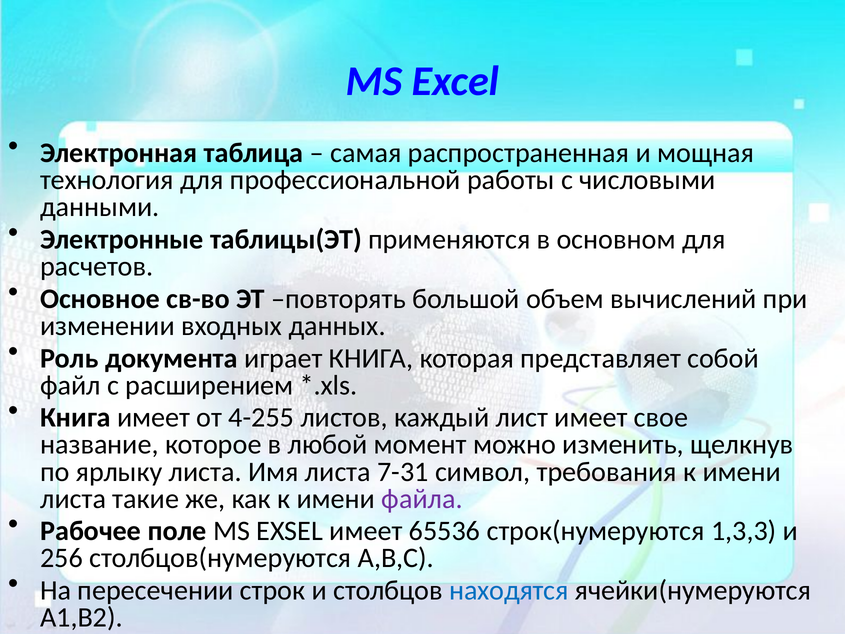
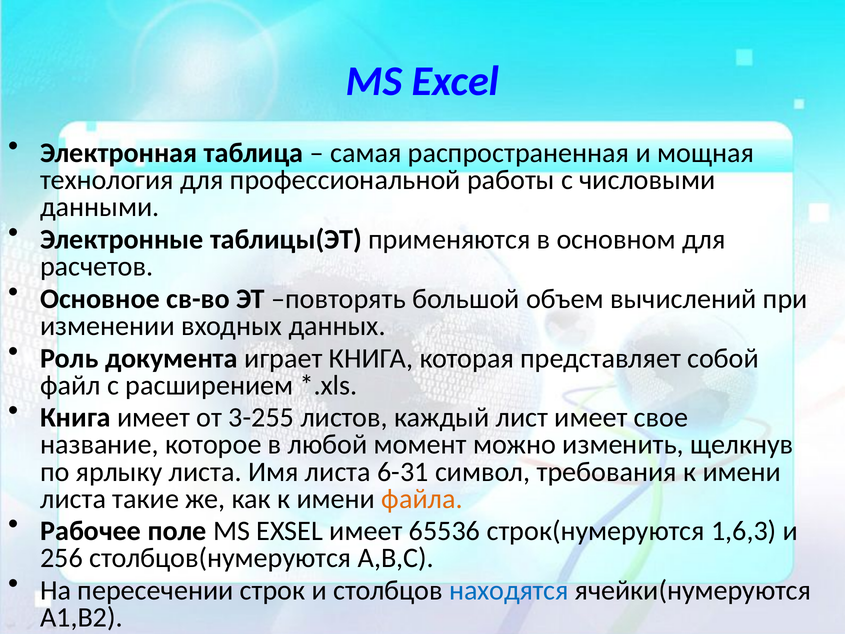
4-255: 4-255 -> 3-255 (261, 417)
7-31: 7-31 -> 6-31 (403, 472)
файла colour: purple -> orange (422, 499)
1,3,3: 1,3,3 -> 1,6,3 (744, 531)
